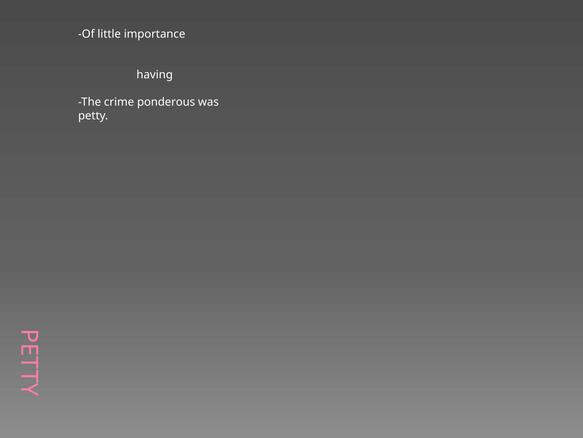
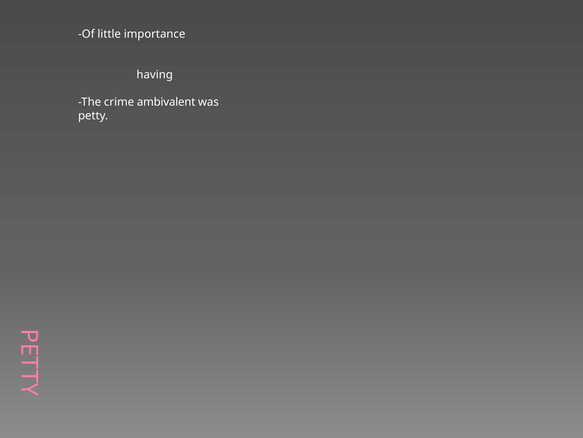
ponderous: ponderous -> ambivalent (166, 102)
